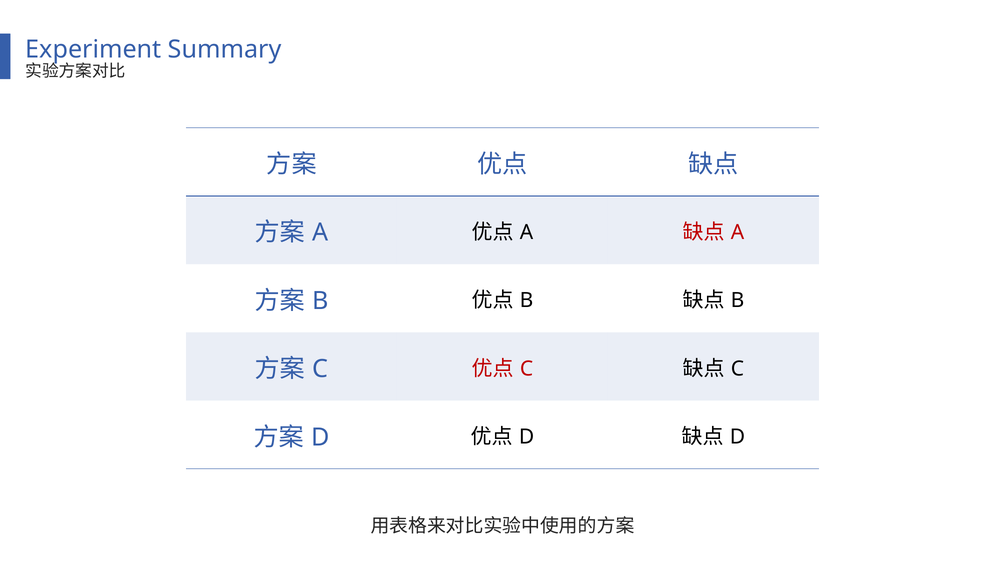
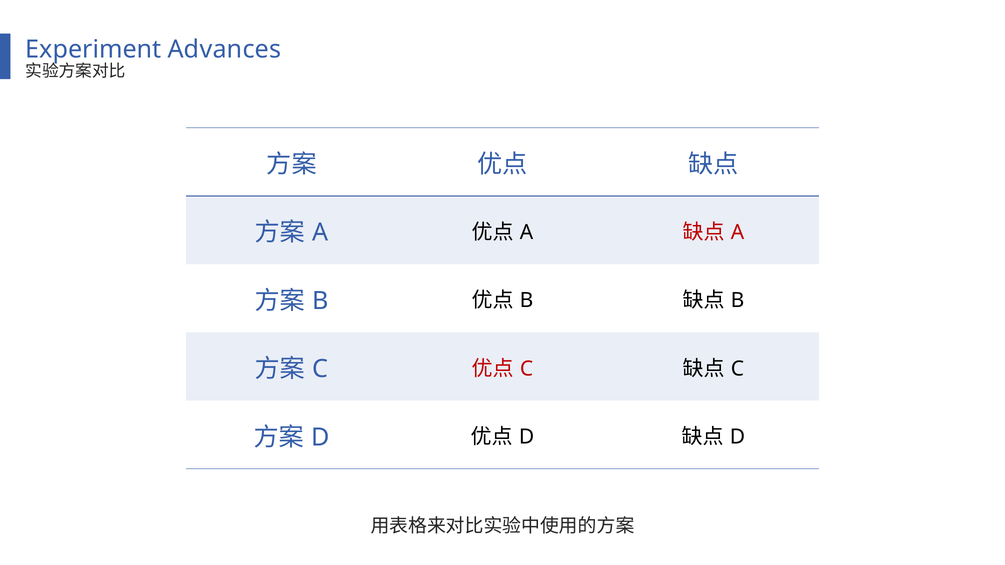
Summary: Summary -> Advances (225, 50)
